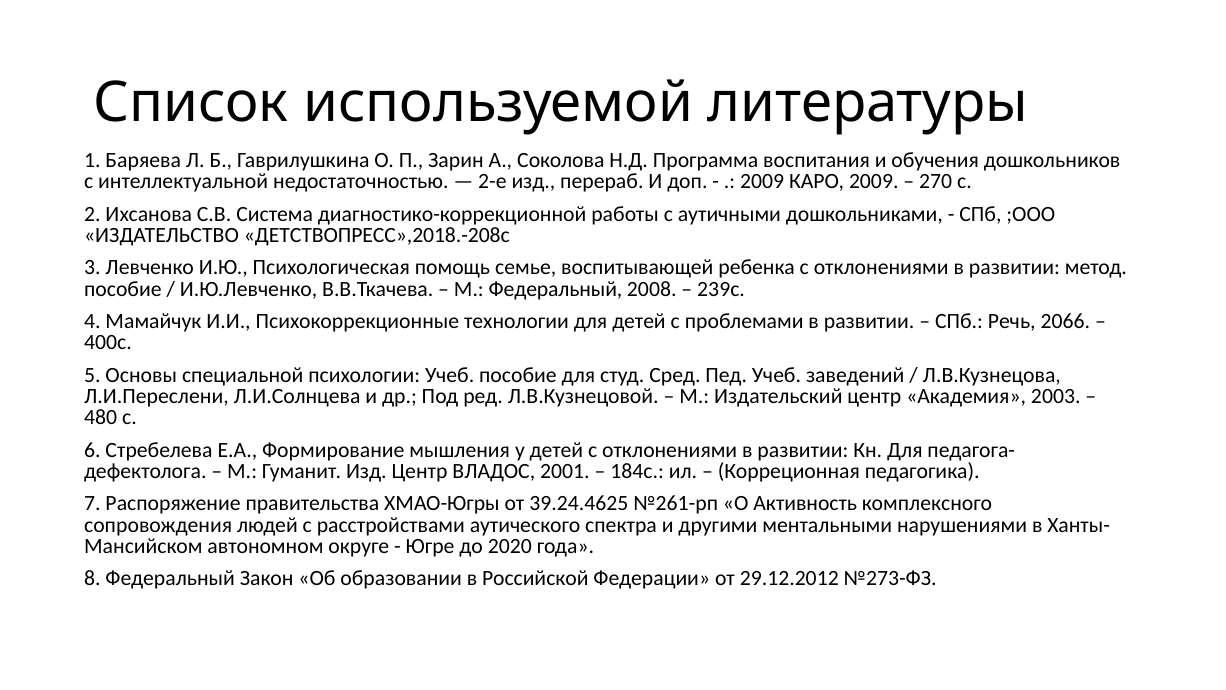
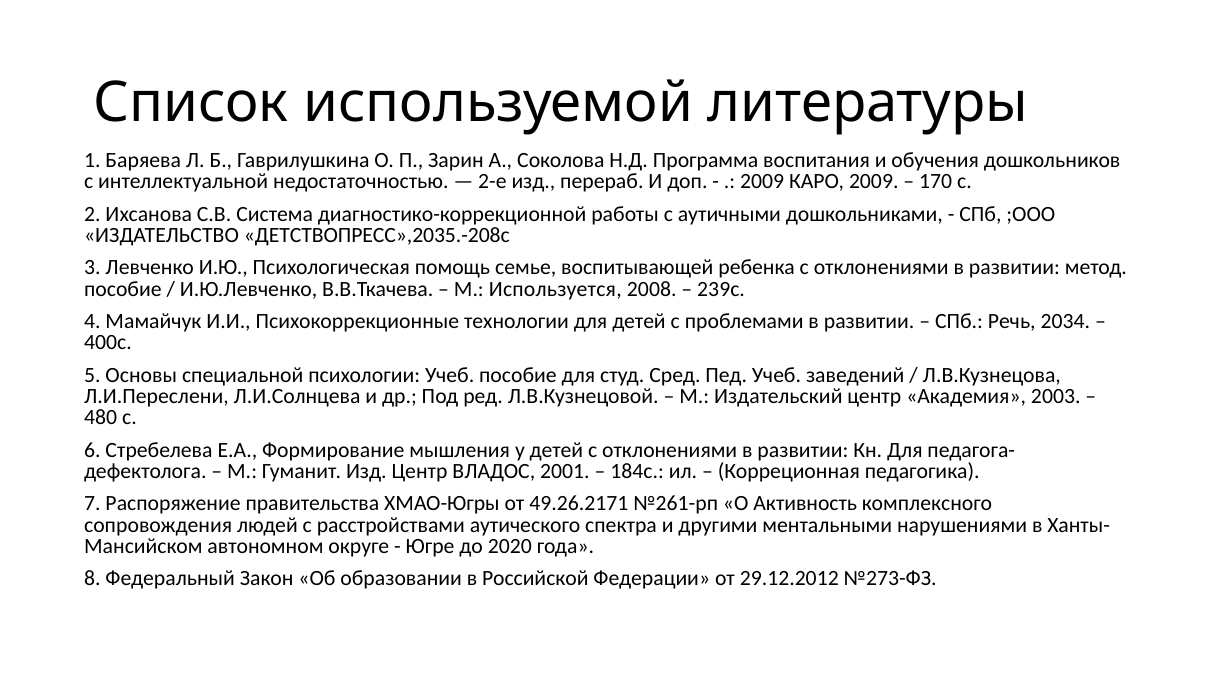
270: 270 -> 170 (936, 181)
ДЕТСТВОПРЕСС»,2018.-208с: ДЕТСТВОПРЕСС»,2018.-208с -> ДЕТСТВОПРЕСС»,2035.-208с (377, 235)
М Федеральный: Федеральный -> Используется (555, 289)
2066: 2066 -> 2034 (1065, 321)
39.24.4625: 39.24.4625 -> 49.26.2171 (579, 503)
